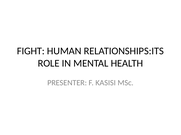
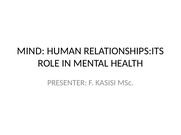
FIGHT: FIGHT -> MIND (31, 51)
